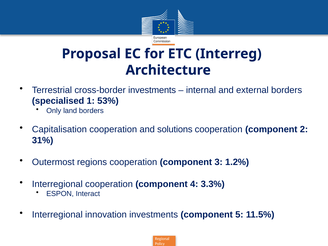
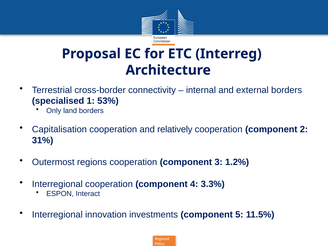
cross-border investments: investments -> connectivity (152, 90)
solutions: solutions -> relatively (175, 129)
